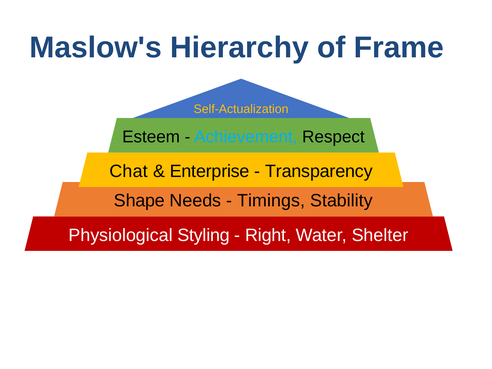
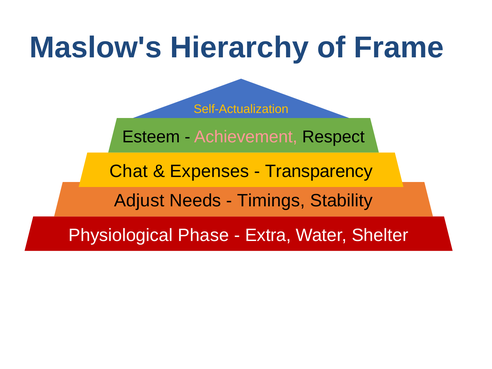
Achievement colour: light blue -> pink (246, 137)
Enterprise: Enterprise -> Expenses (210, 171)
Shape: Shape -> Adjust (139, 201)
Styling: Styling -> Phase (203, 235)
Right: Right -> Extra (268, 235)
